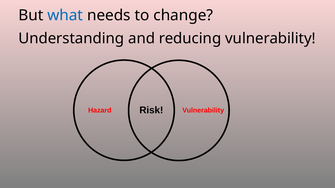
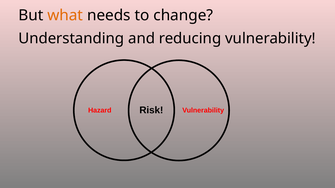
what colour: blue -> orange (65, 15)
